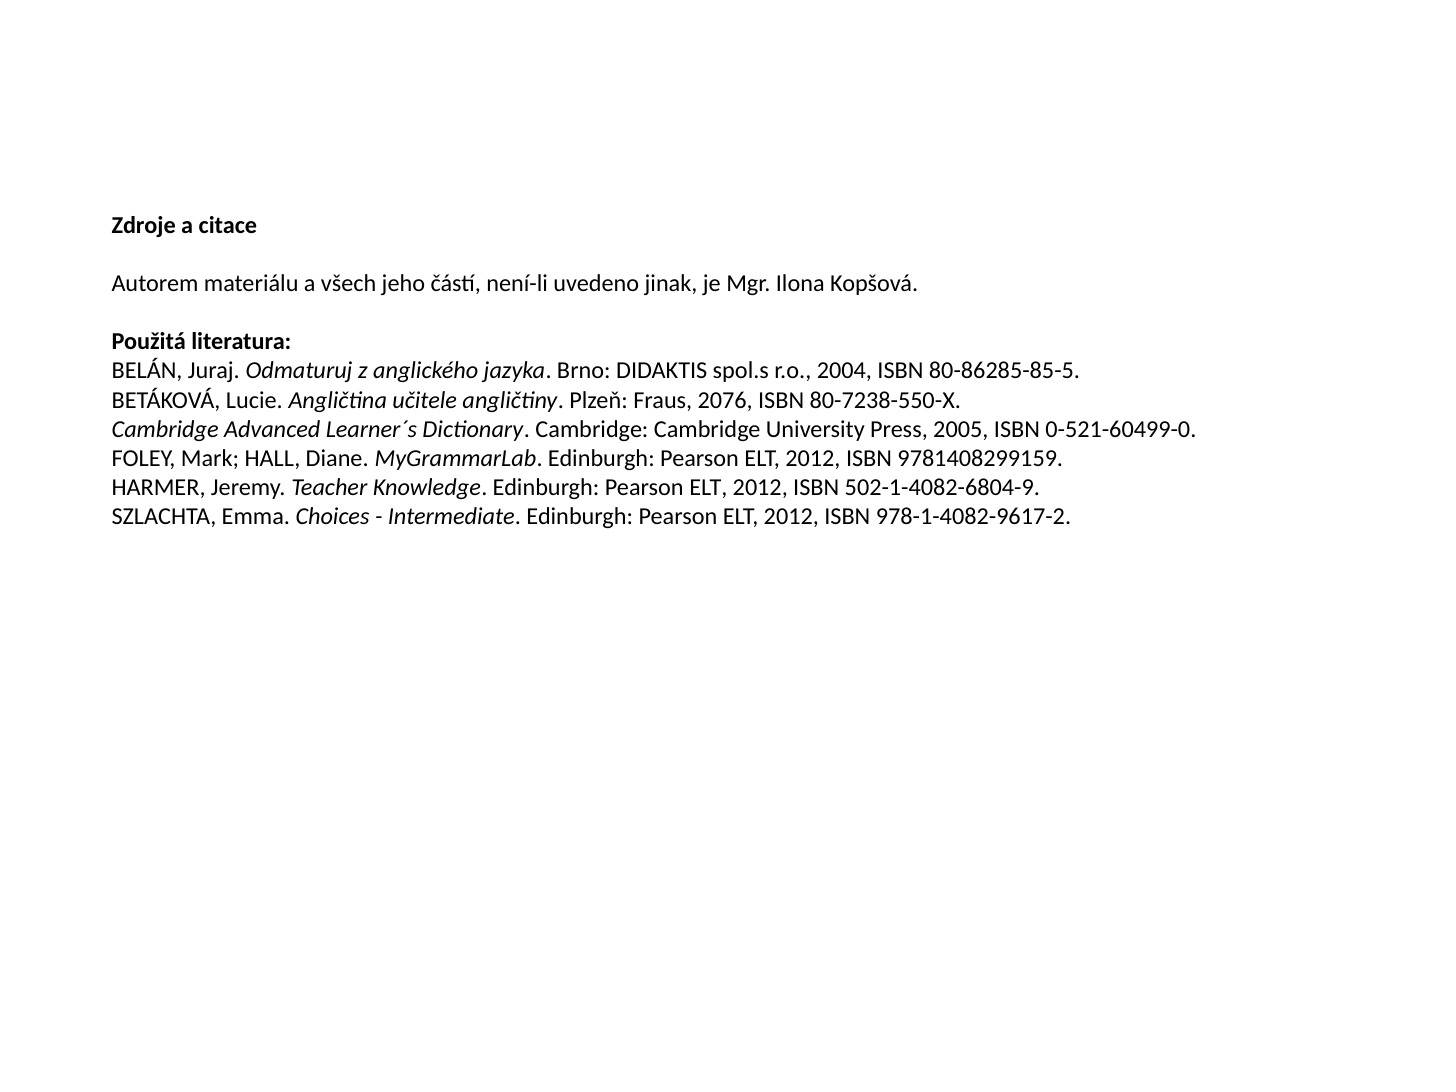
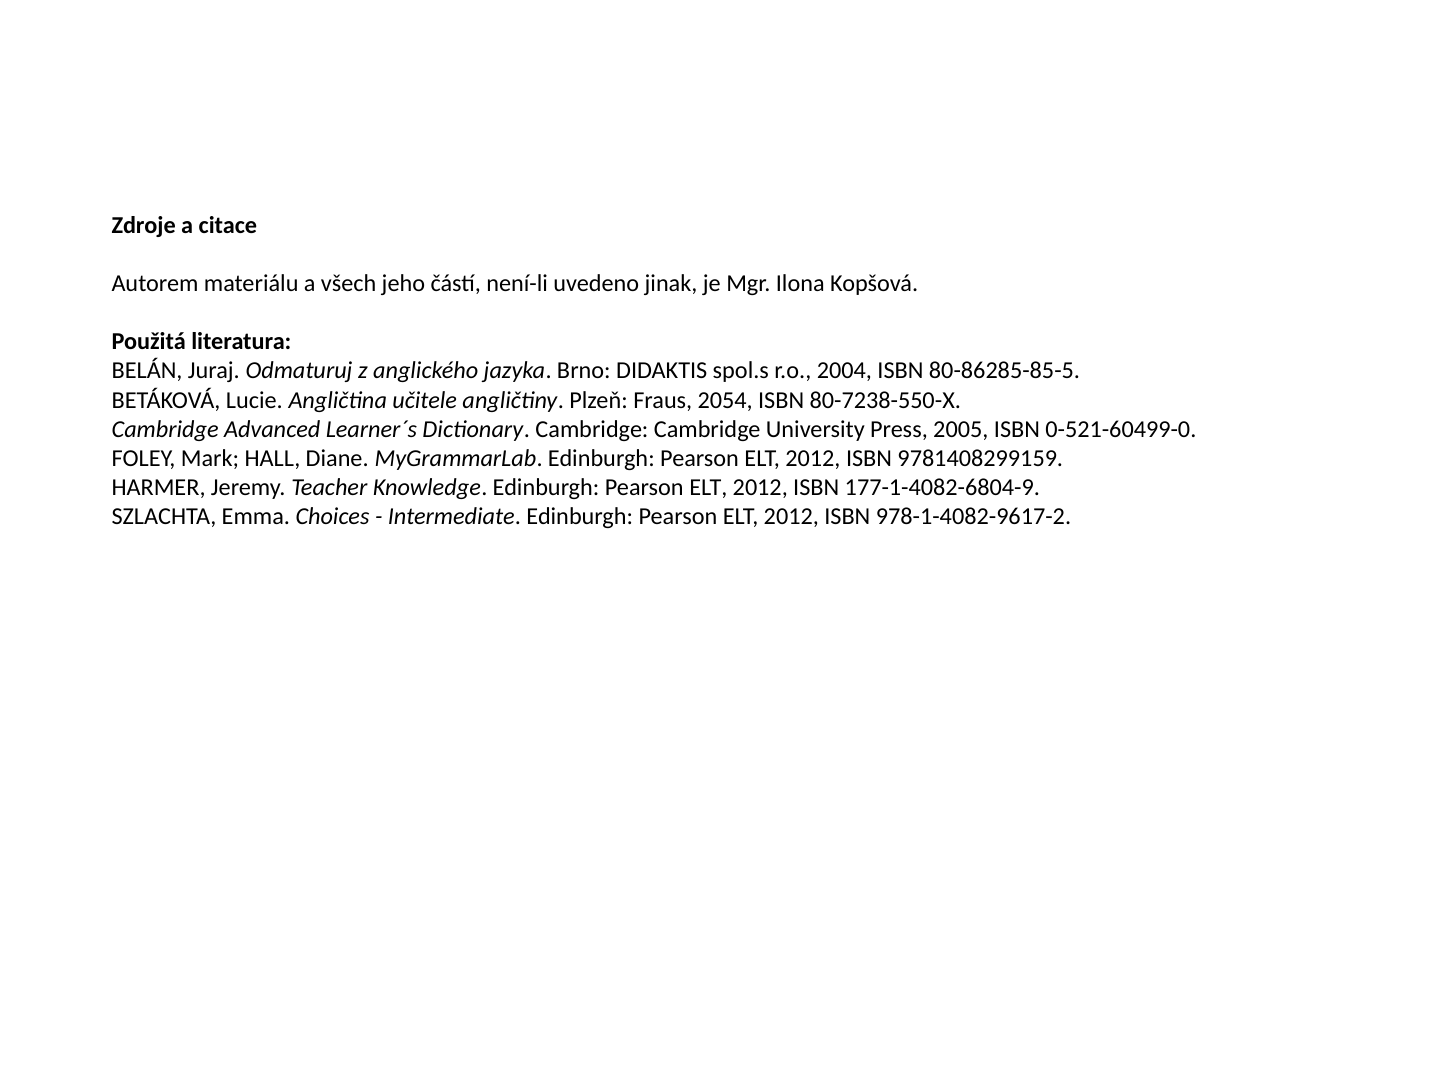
2076: 2076 -> 2054 (725, 400)
502-1-4082-6804-9: 502-1-4082-6804-9 -> 177-1-4082-6804-9 (942, 487)
